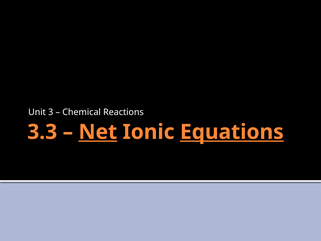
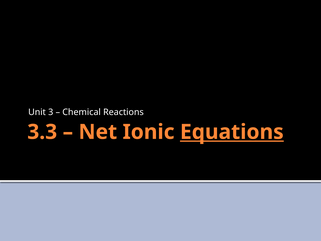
Net underline: present -> none (98, 132)
